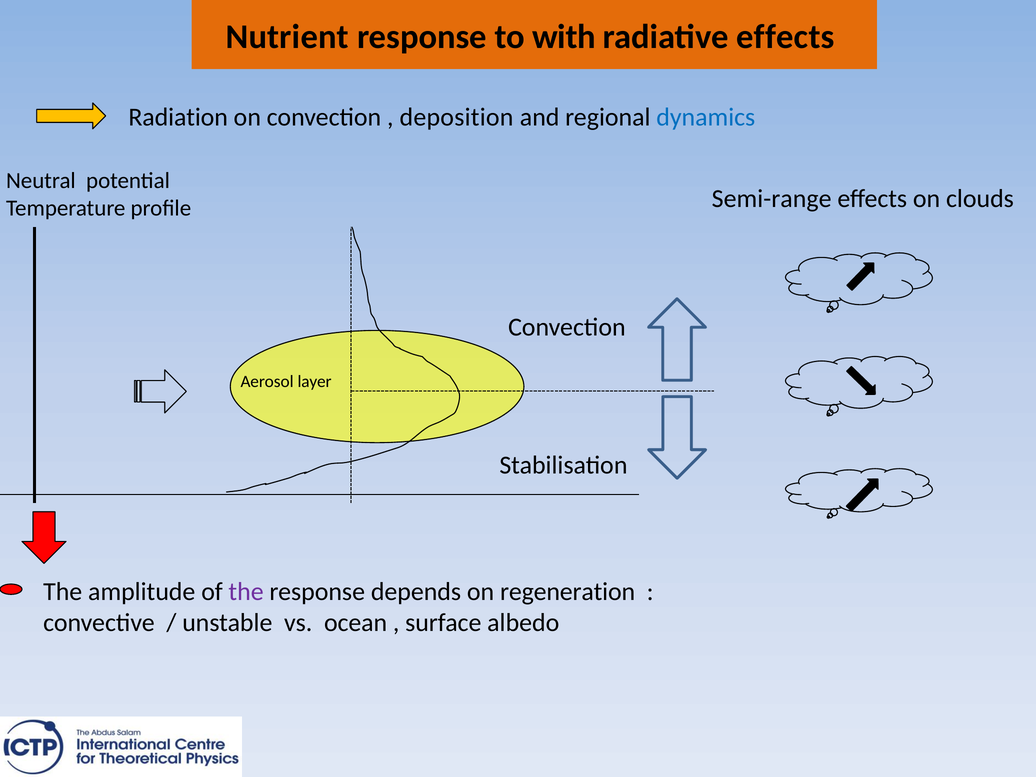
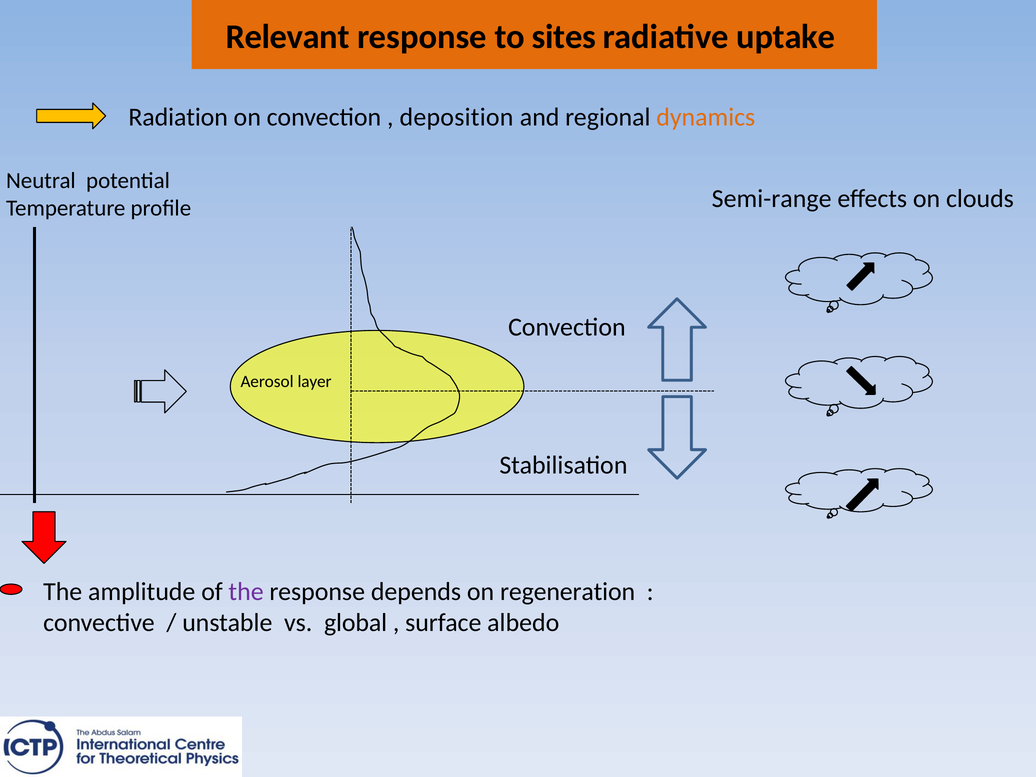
Nutrient: Nutrient -> Relevant (288, 37)
with: with -> sites (564, 37)
radiative effects: effects -> uptake (786, 37)
dynamics colour: blue -> orange (706, 117)
ocean: ocean -> global (356, 623)
